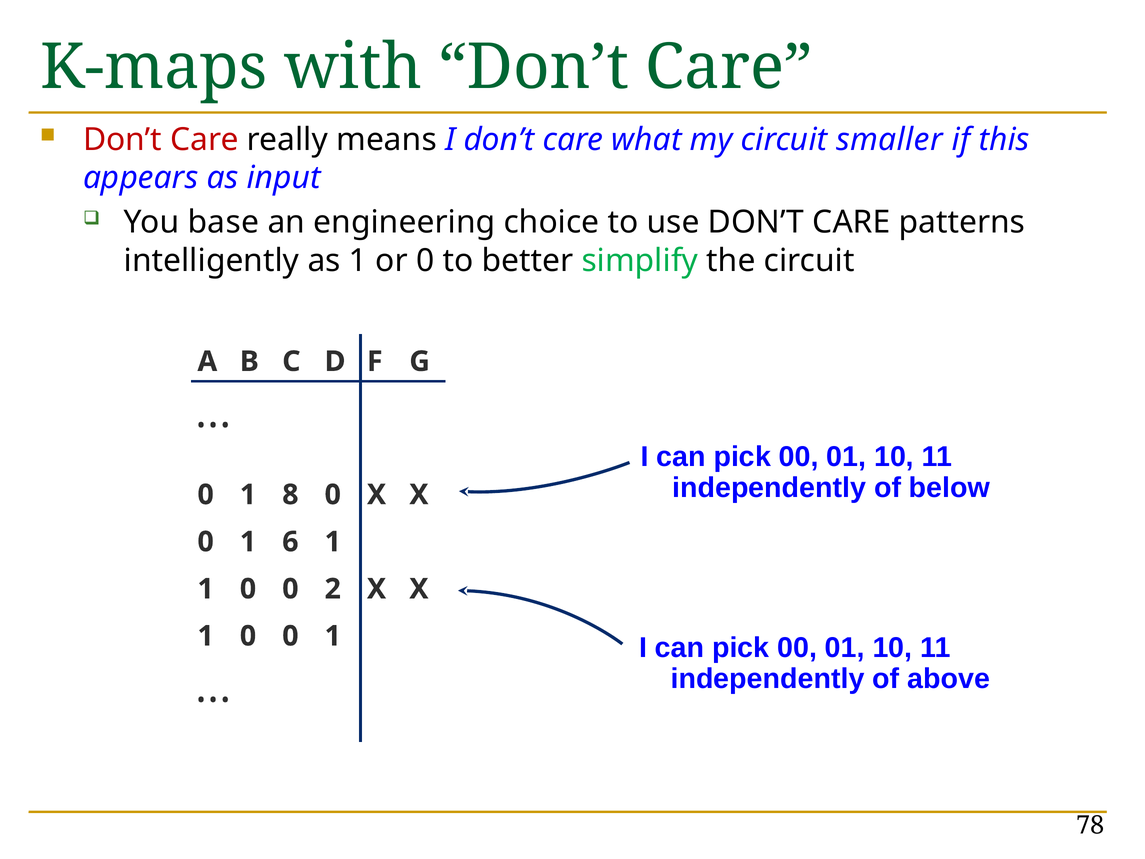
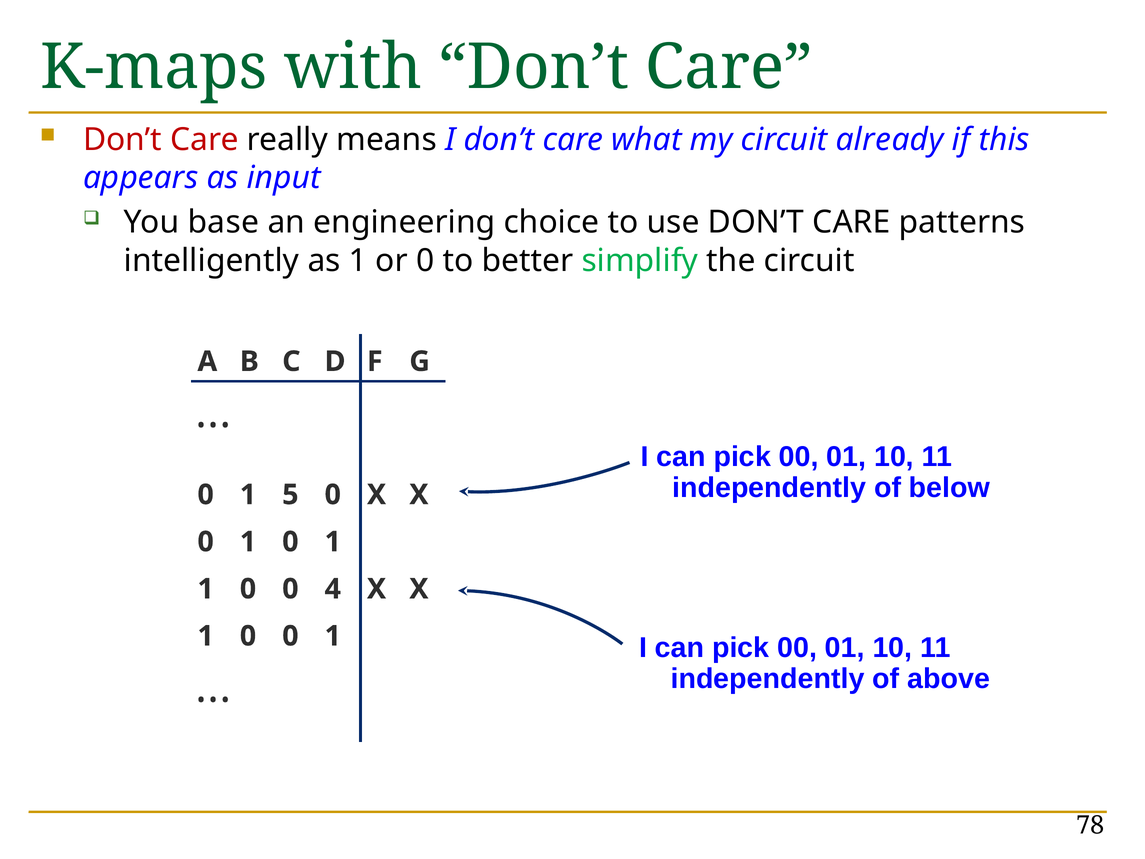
smaller: smaller -> already (890, 140)
8: 8 -> 5 (290, 495)
0 1 6: 6 -> 0 (290, 542)
2: 2 -> 4 (333, 589)
